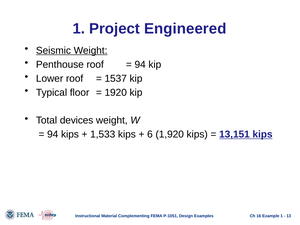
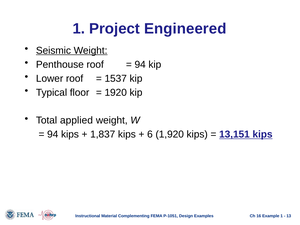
devices: devices -> applied (76, 120)
1,533: 1,533 -> 1,837 (103, 134)
